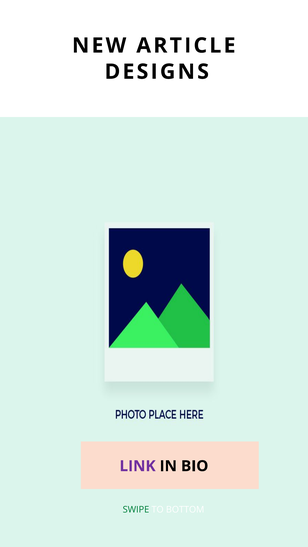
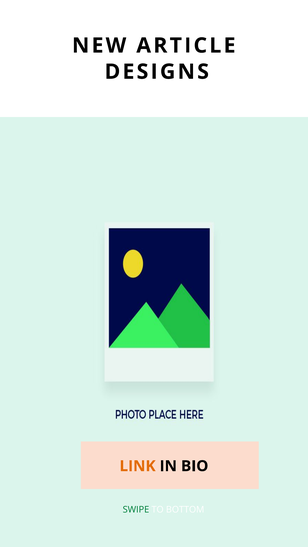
LINK colour: purple -> orange (138, 467)
